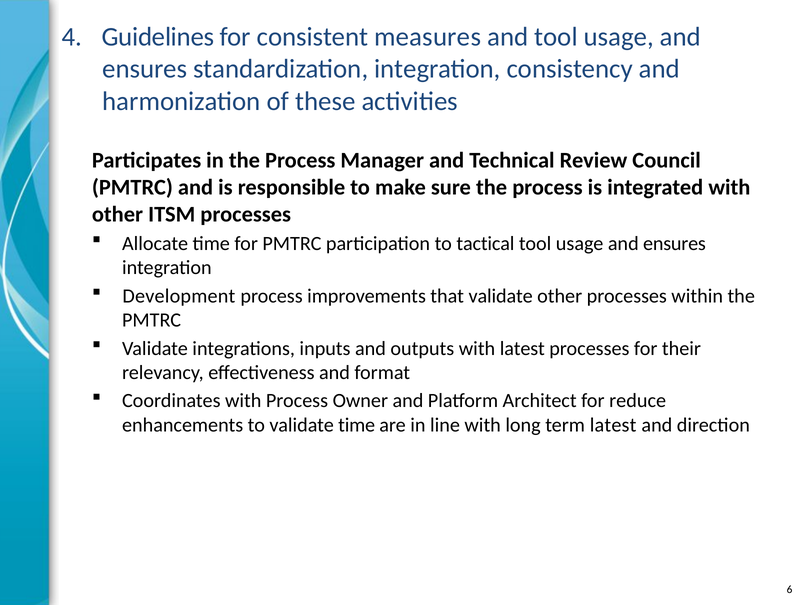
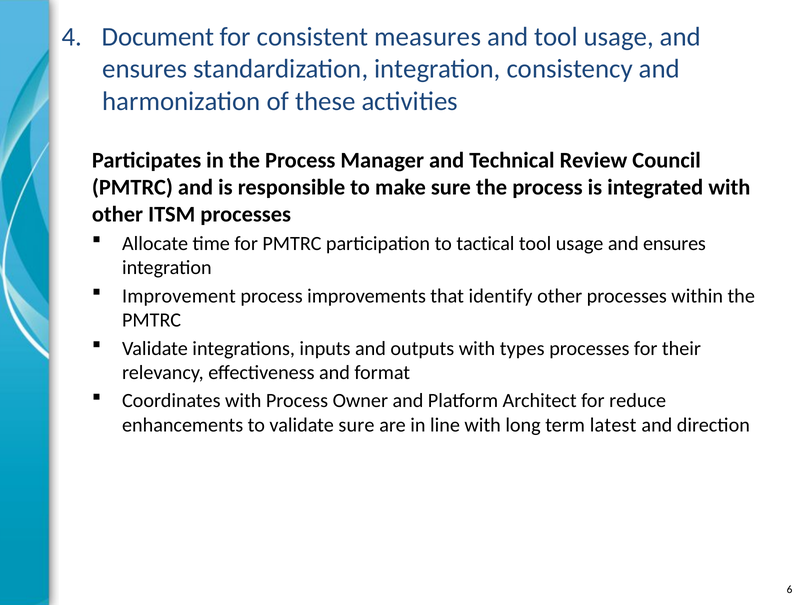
Guidelines: Guidelines -> Document (158, 37)
Development: Development -> Improvement (179, 296)
that validate: validate -> identify (500, 296)
with latest: latest -> types (522, 349)
validate time: time -> sure (356, 425)
